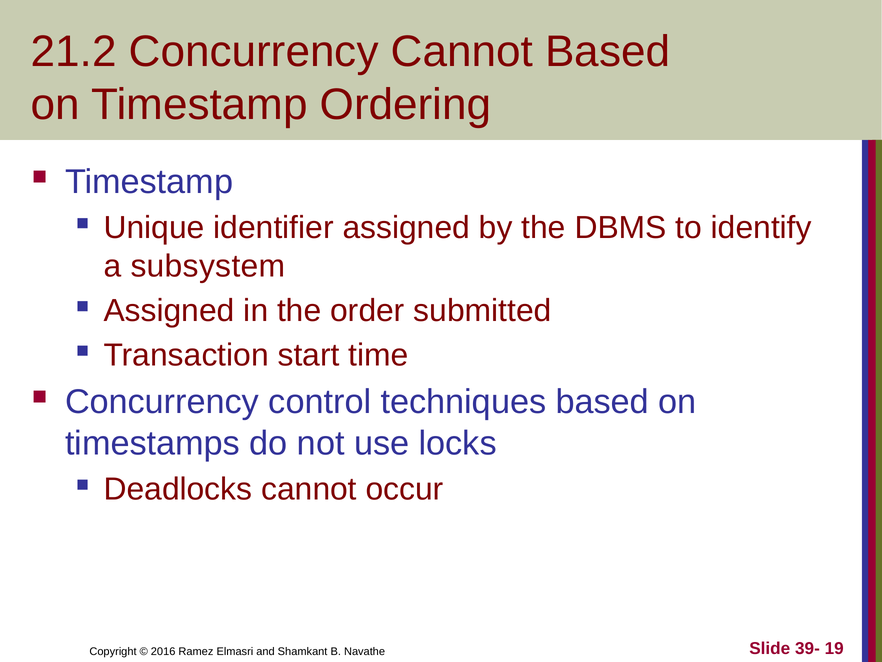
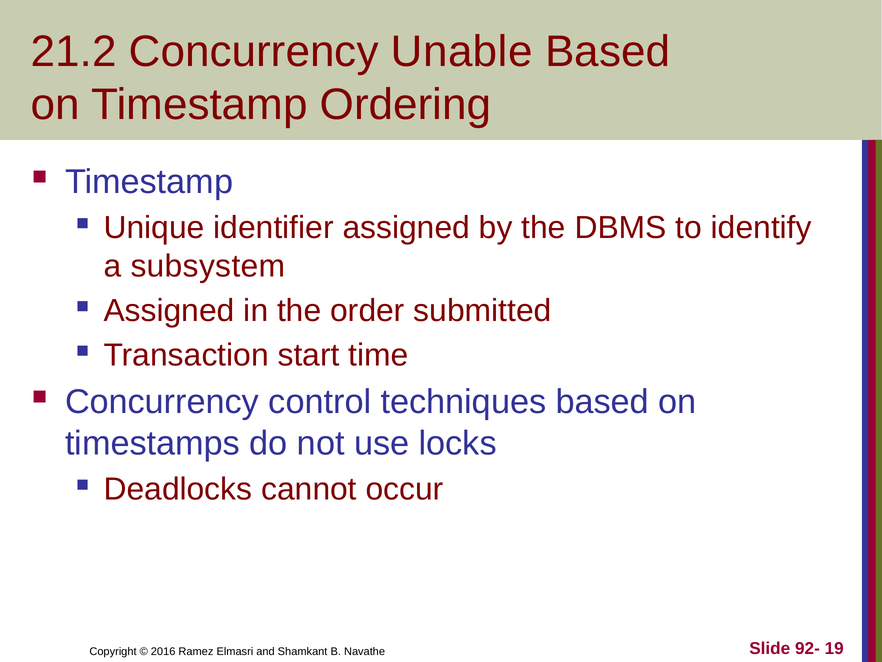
Concurrency Cannot: Cannot -> Unable (462, 52)
39-: 39- -> 92- (807, 648)
